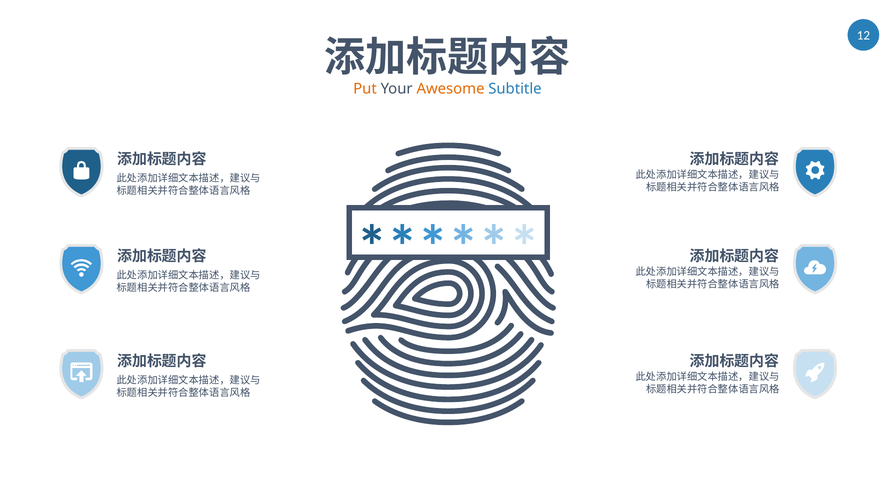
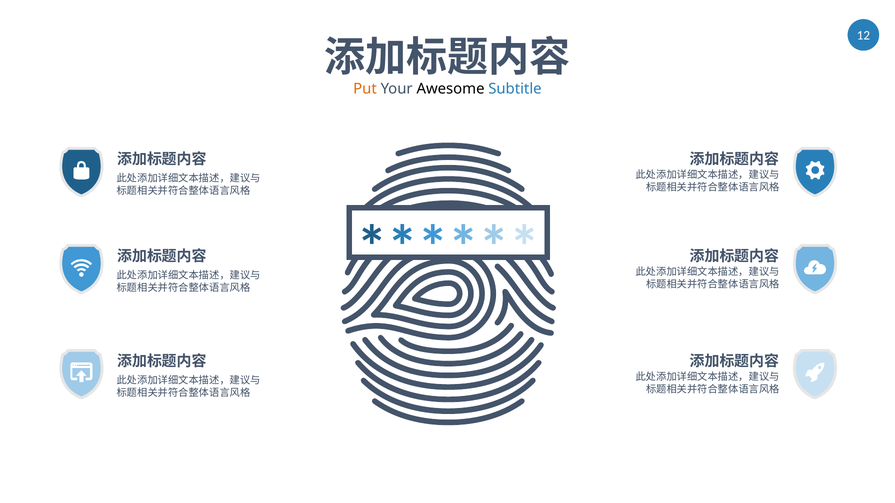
Awesome colour: orange -> black (451, 89)
